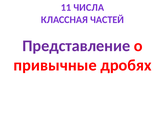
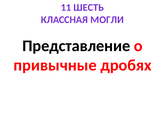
ЧИСЛА: ЧИСЛА -> ШЕСТЬ (89, 8)
ЧАСТЕЙ: ЧАСТЕЙ -> МОГЛИ (107, 20)
Представление colour: purple -> black (76, 46)
